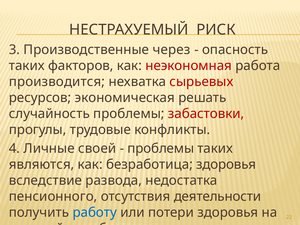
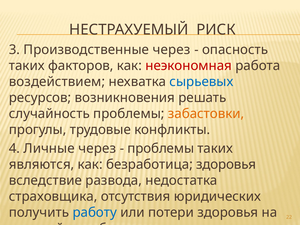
производится: производится -> воздействием (57, 82)
сырьевых colour: red -> blue (201, 82)
экономическая: экономическая -> возникновения (125, 98)
забастовки colour: red -> orange (206, 114)
Личные своей: своей -> через (97, 148)
пенсионного: пенсионного -> страховщика (53, 196)
деятельности: деятельности -> юридических (217, 196)
